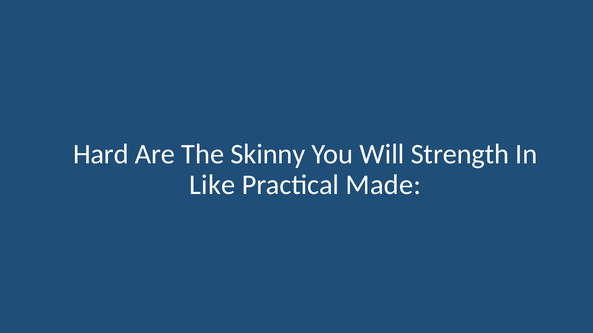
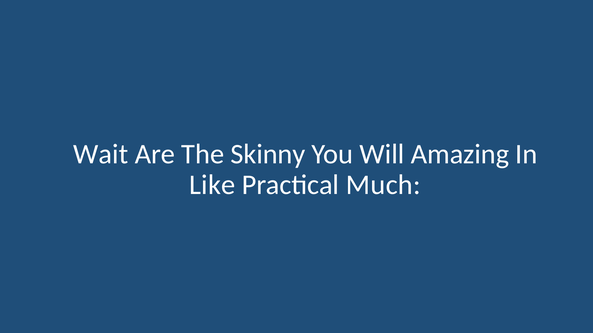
Hard: Hard -> Wait (101, 154)
Strength: Strength -> Amazing (460, 154)
Made: Made -> Much (383, 185)
